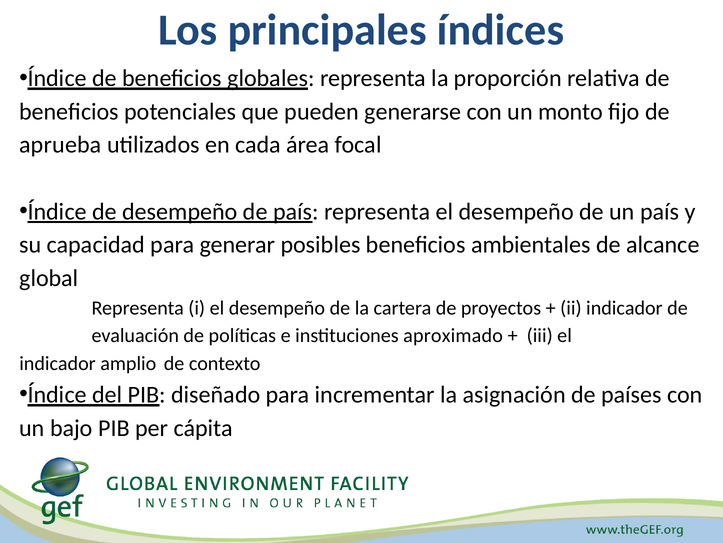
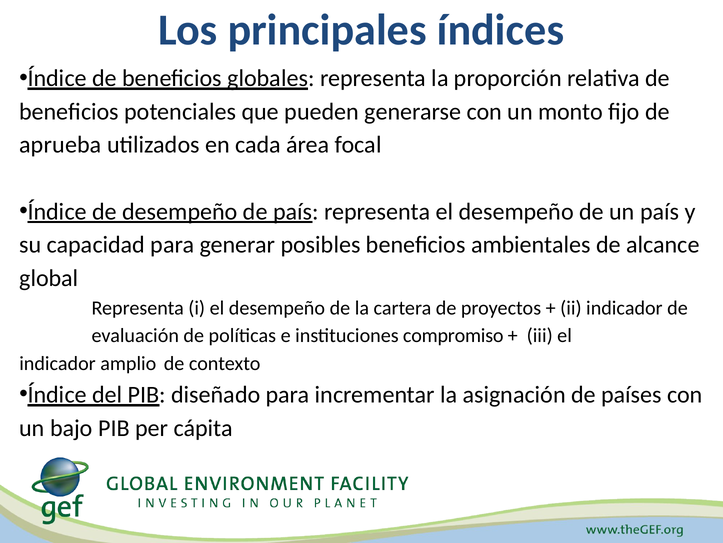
aproximado: aproximado -> compromiso (453, 335)
